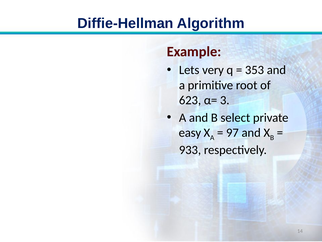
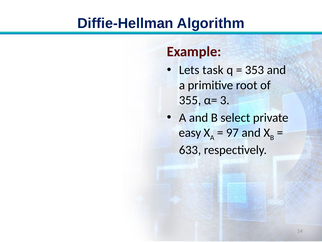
very: very -> task (213, 70)
623: 623 -> 355 (190, 100)
933: 933 -> 633 (190, 150)
